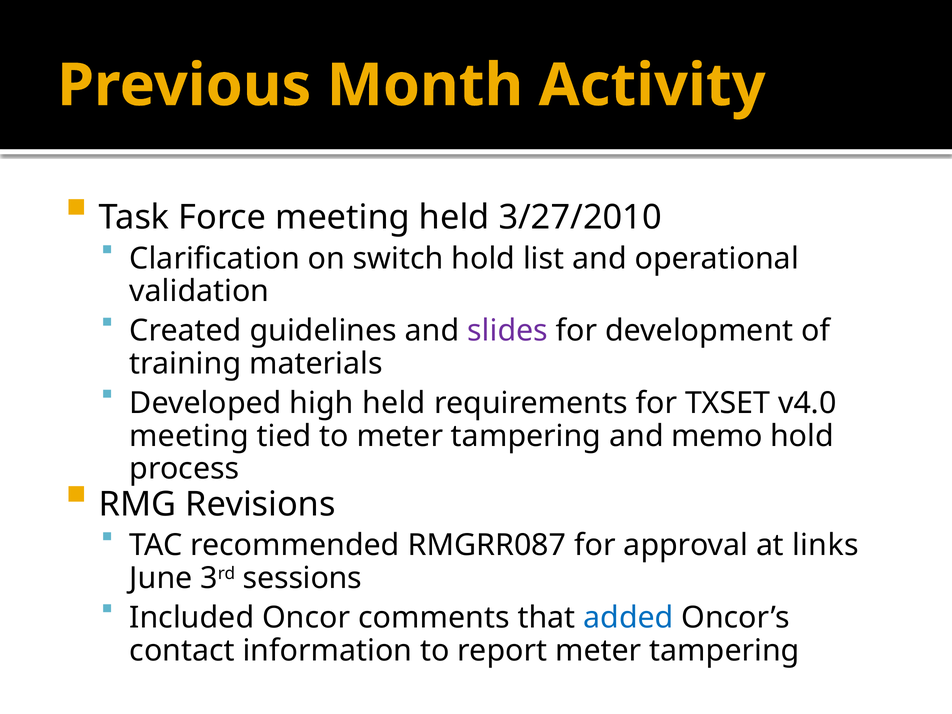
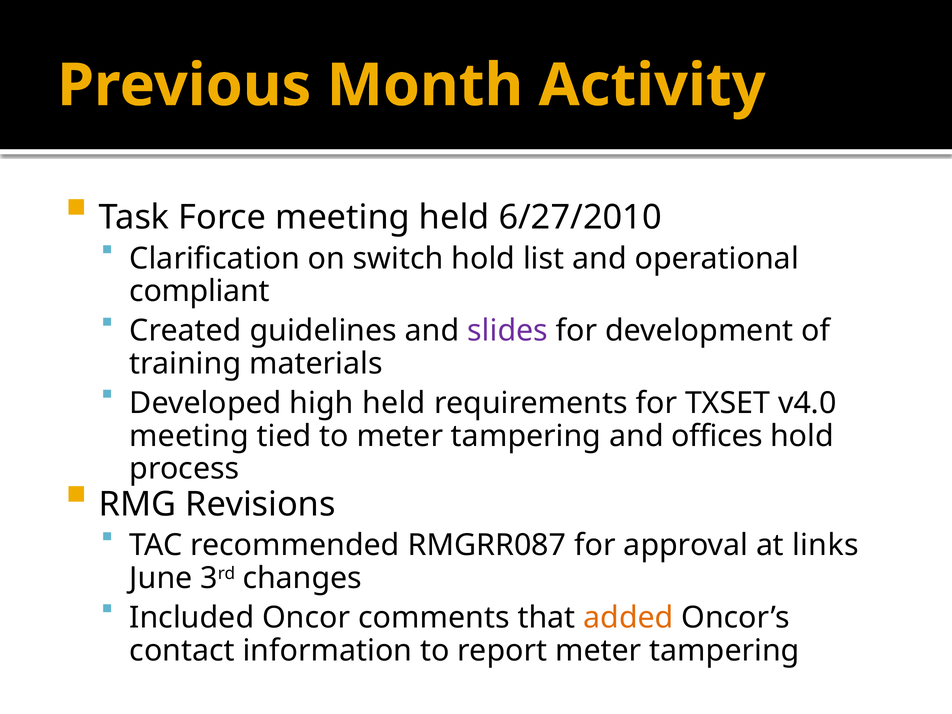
3/27/2010: 3/27/2010 -> 6/27/2010 (580, 217)
validation: validation -> compliant (199, 291)
memo: memo -> offices (717, 436)
sessions: sessions -> changes (302, 578)
added colour: blue -> orange (628, 618)
